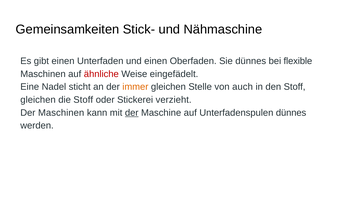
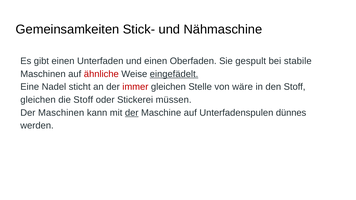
Sie dünnes: dünnes -> gespult (251, 61)
flexible: flexible -> stabile (298, 61)
eingefädelt underline: none -> present (174, 74)
immer colour: orange -> red (135, 87)
auch: auch -> wäre (243, 87)
verzieht: verzieht -> müssen (174, 100)
